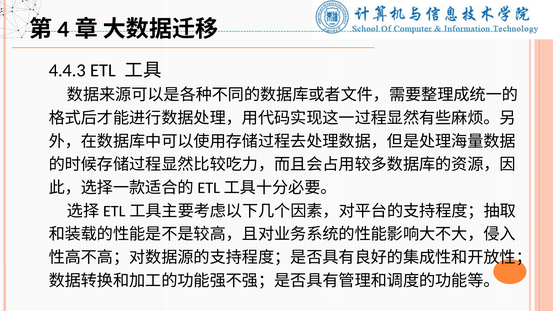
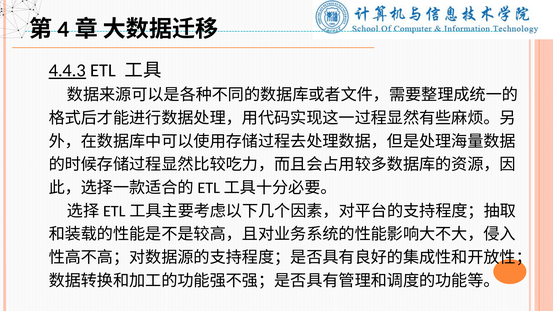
4.4.3 underline: none -> present (67, 70)
